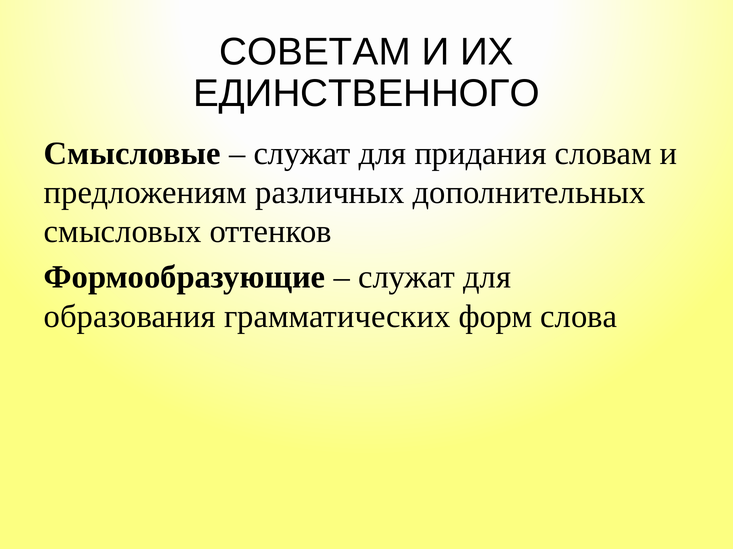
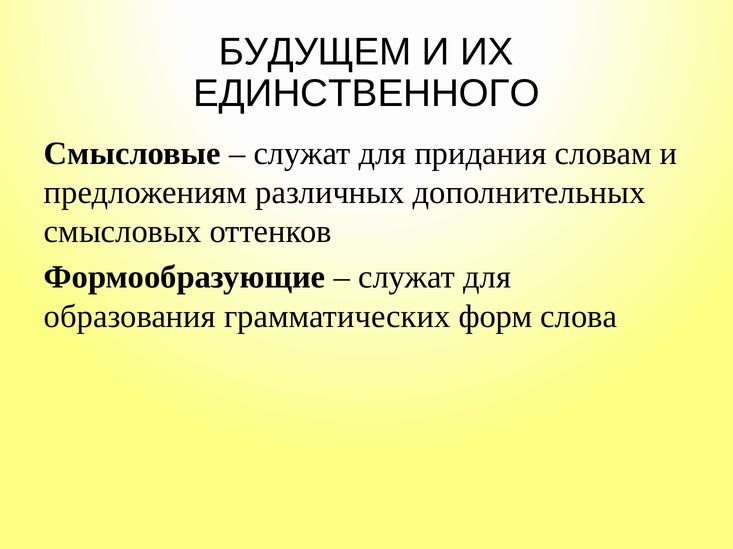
СОВЕТАМ: СОВЕТАМ -> БУДУЩЕМ (315, 52)
